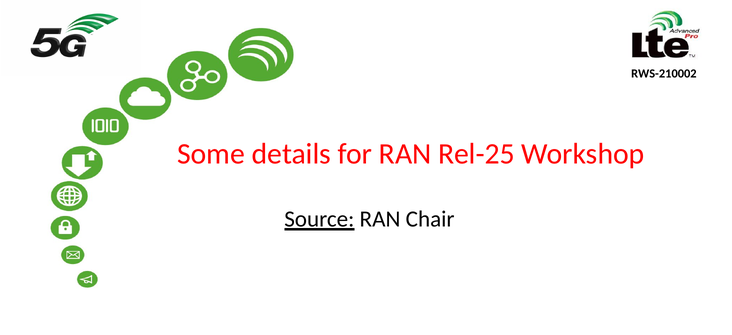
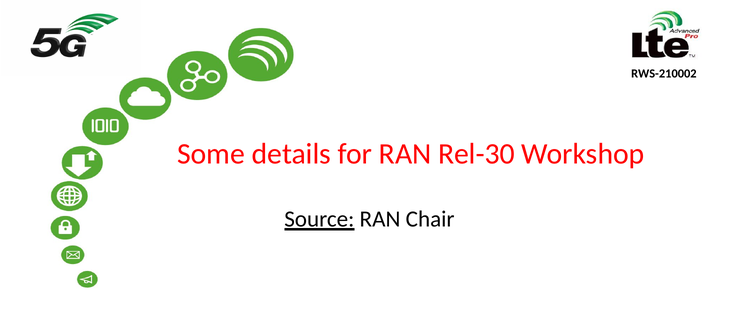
Rel-25: Rel-25 -> Rel-30 (477, 154)
